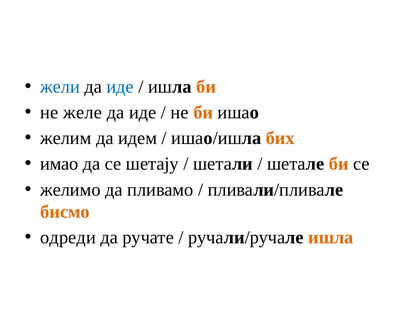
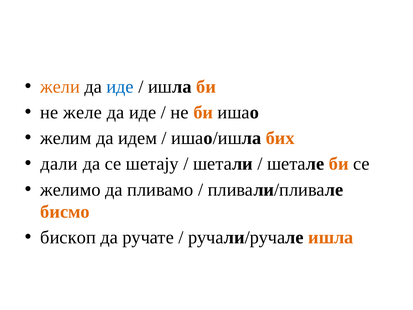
жели colour: blue -> orange (60, 87)
имао: имао -> дали (59, 164)
одреди: одреди -> бископ (68, 237)
